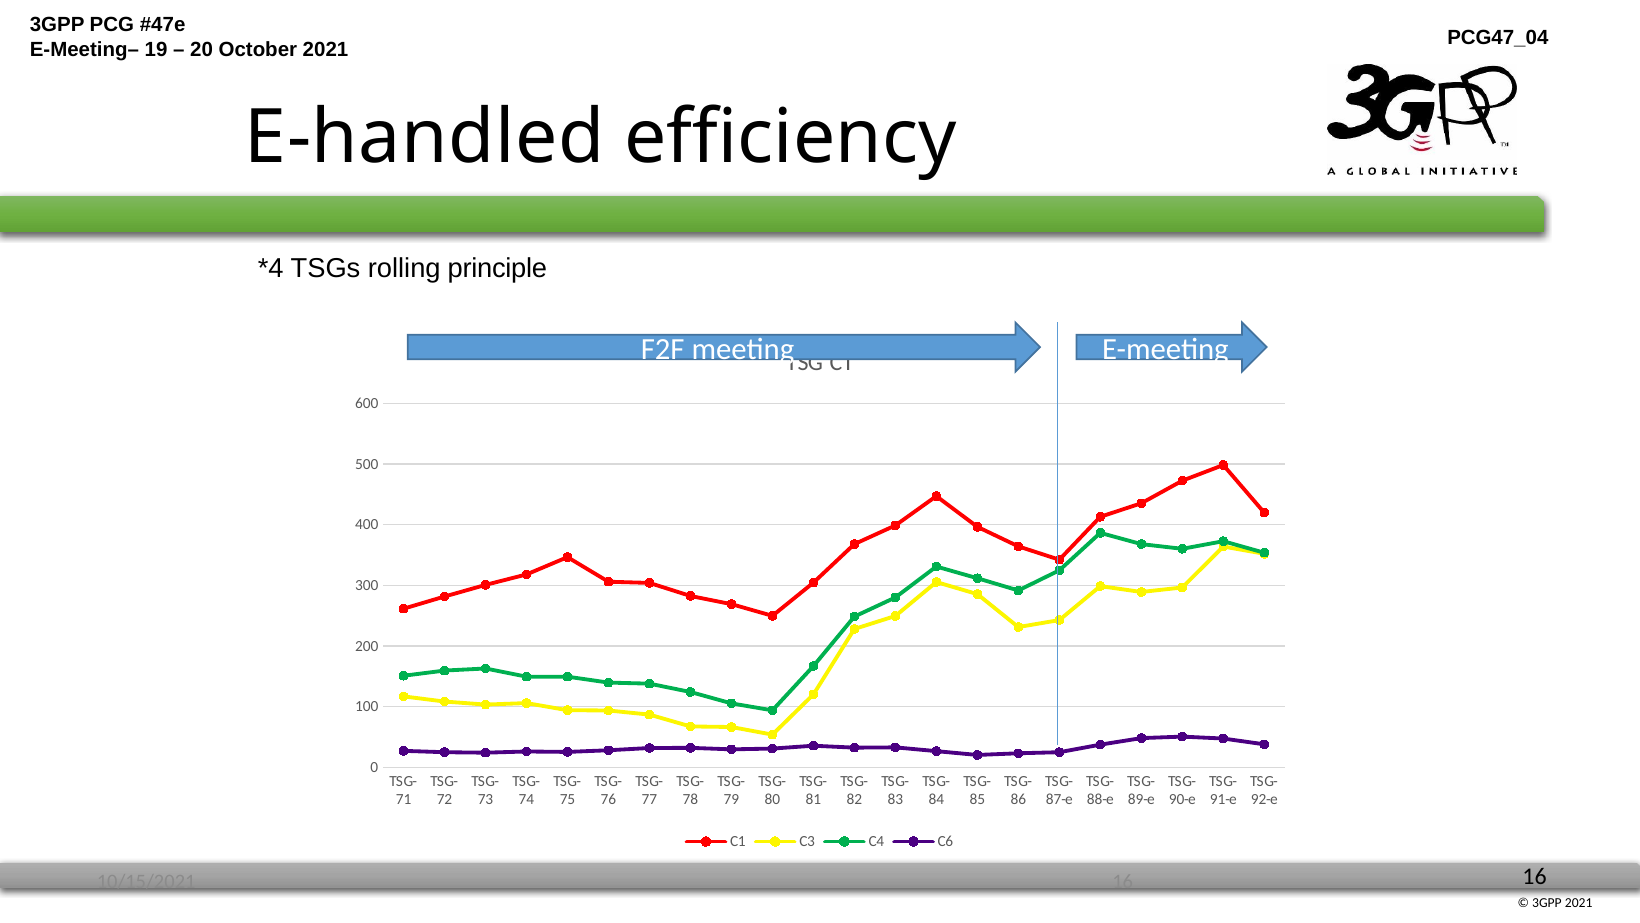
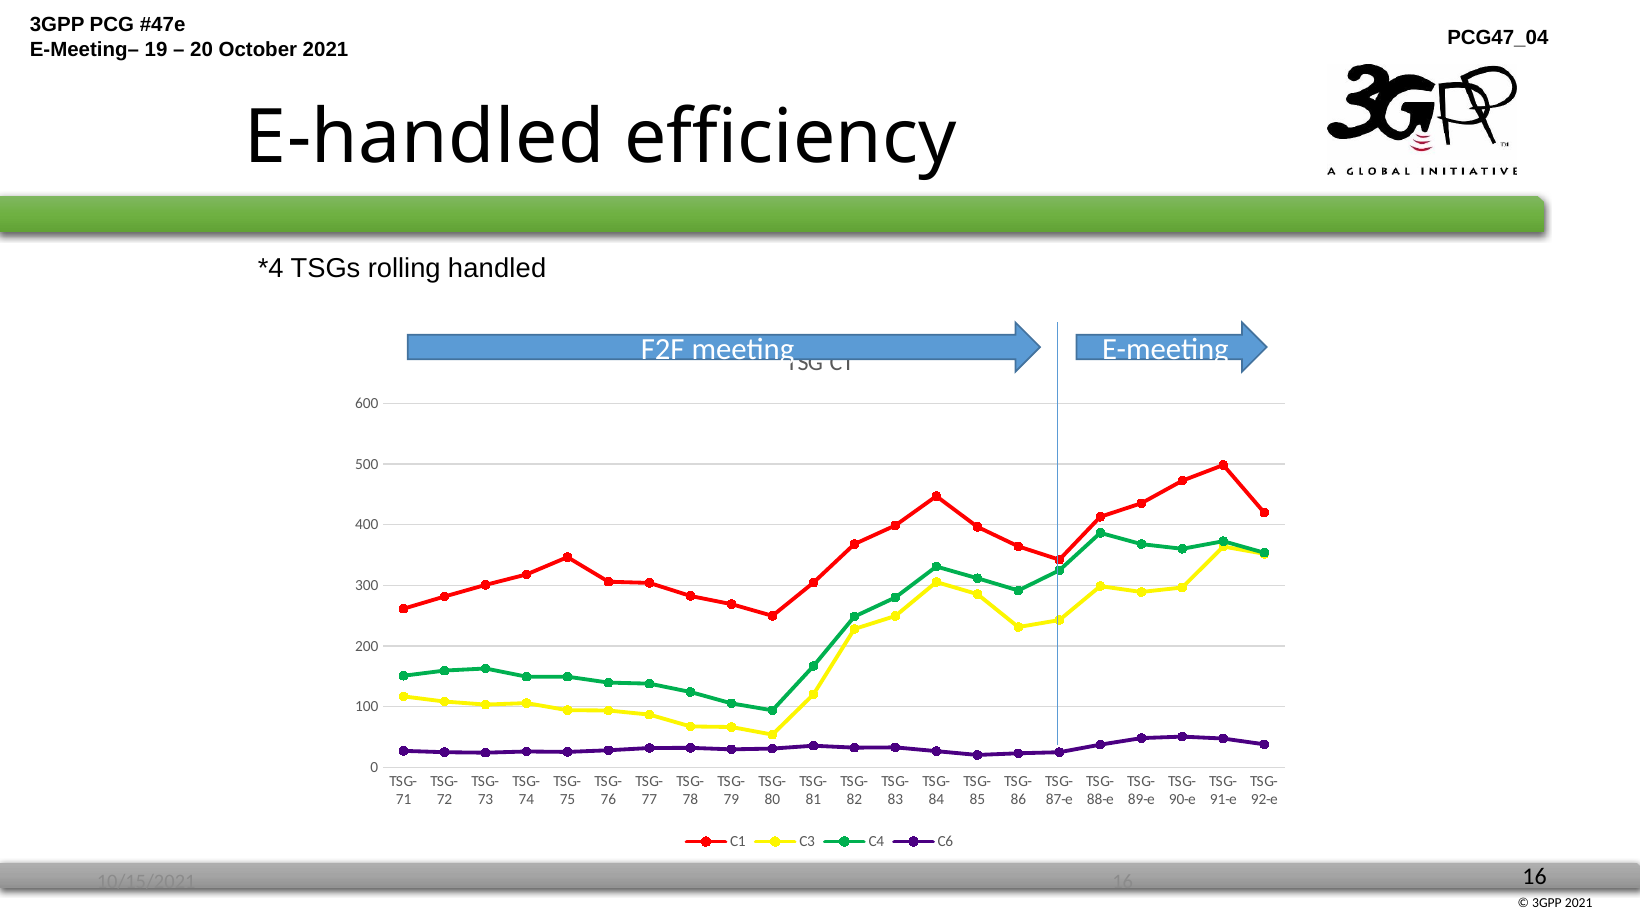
principle: principle -> handled (497, 268)
